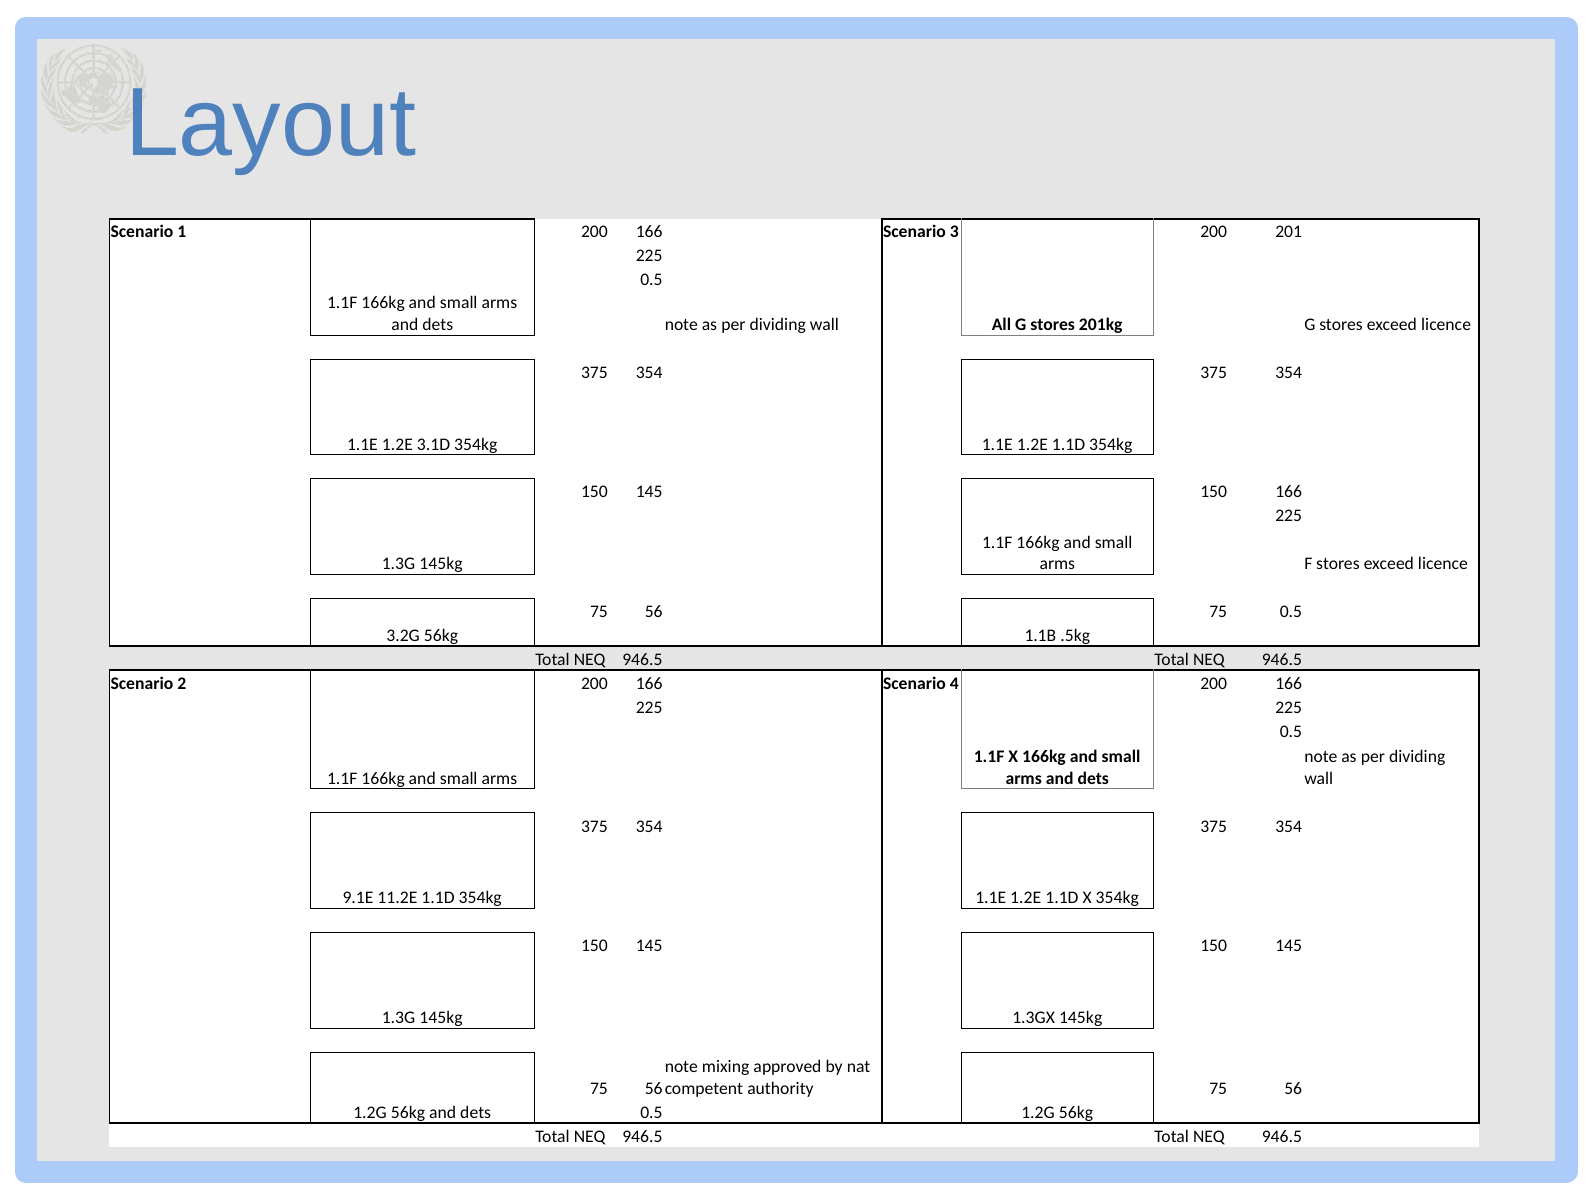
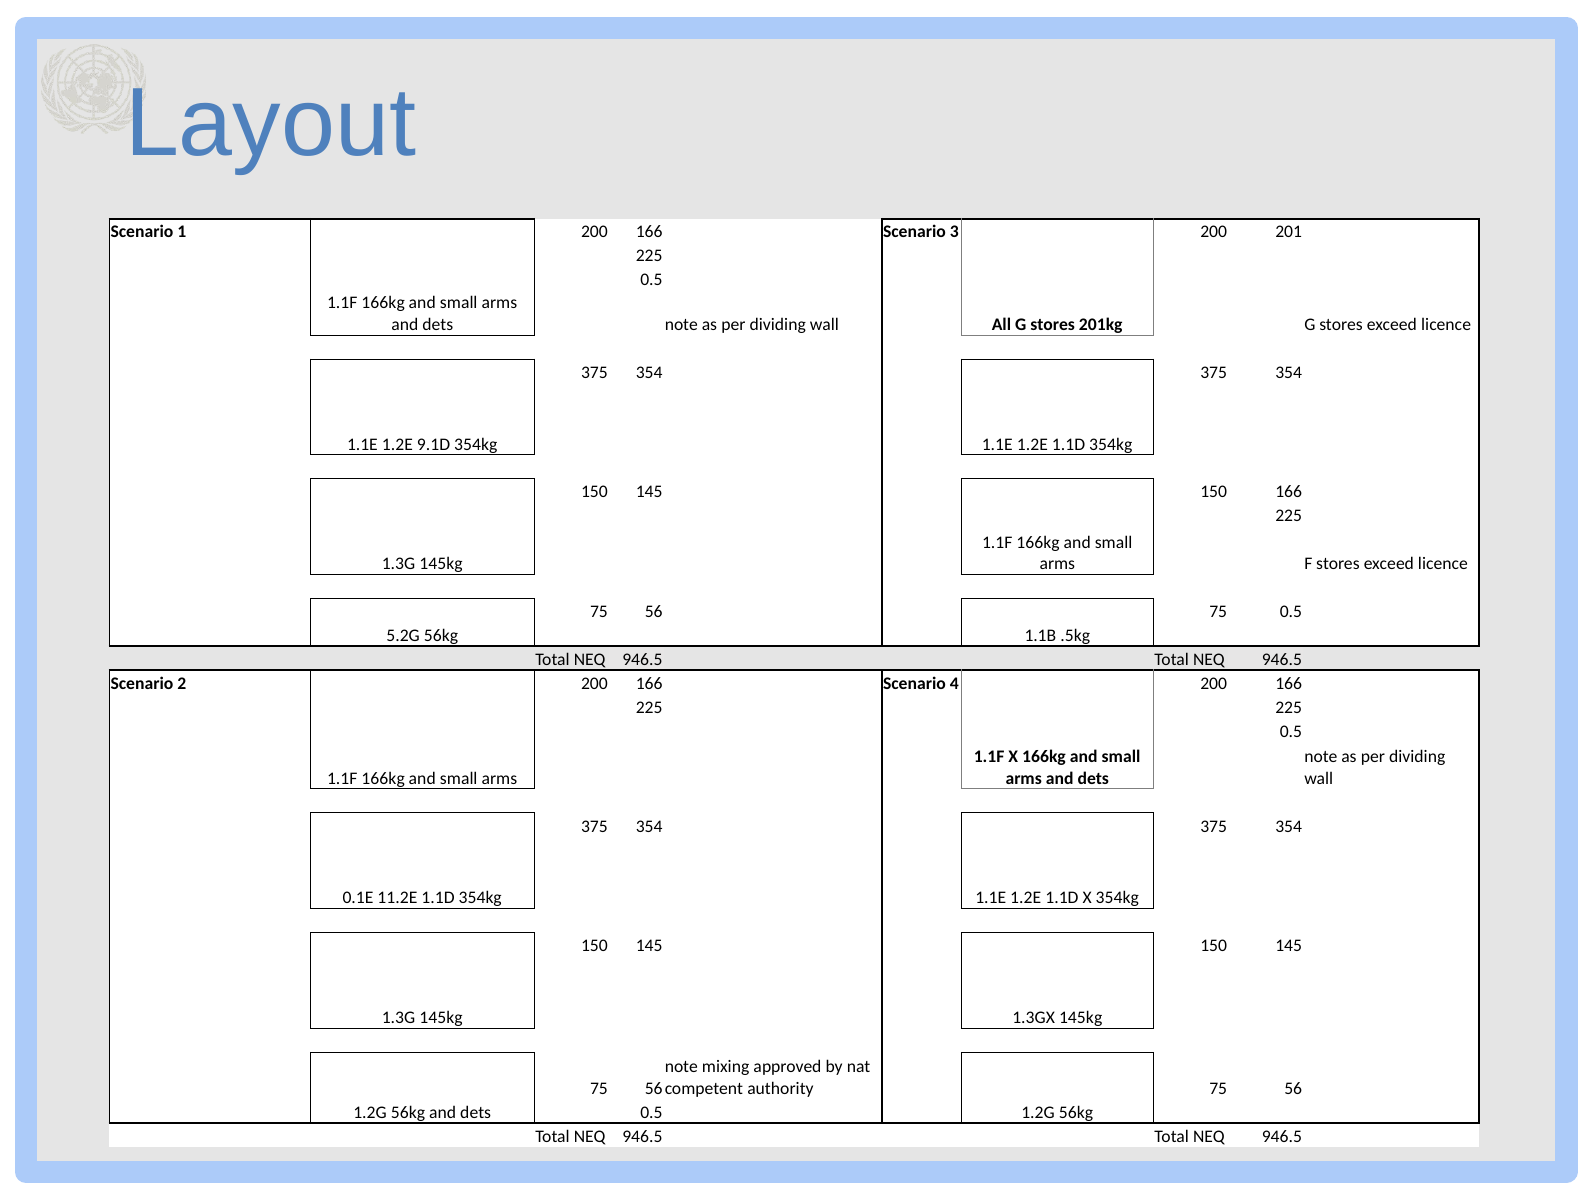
3.1D: 3.1D -> 9.1D (434, 444)
3.2G: 3.2G -> 5.2G (403, 636)
9.1E: 9.1E -> 0.1E (358, 898)
